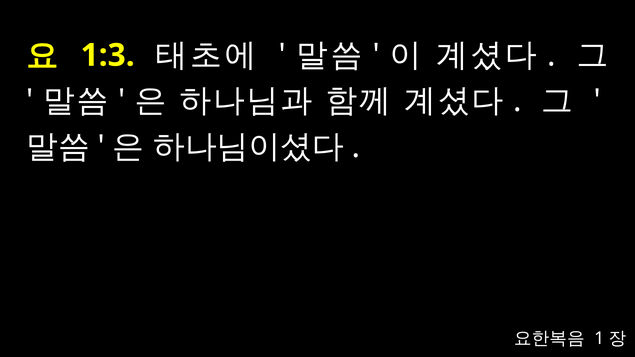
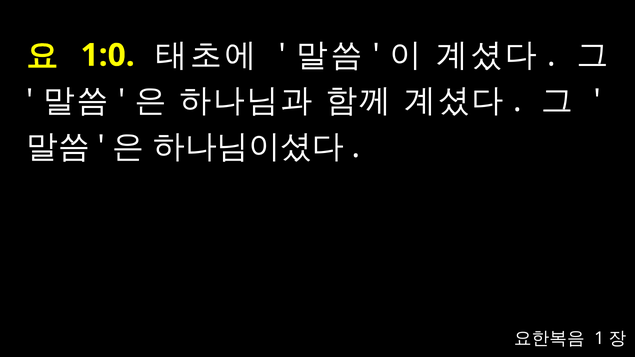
1:3: 1:3 -> 1:0 (108, 55)
